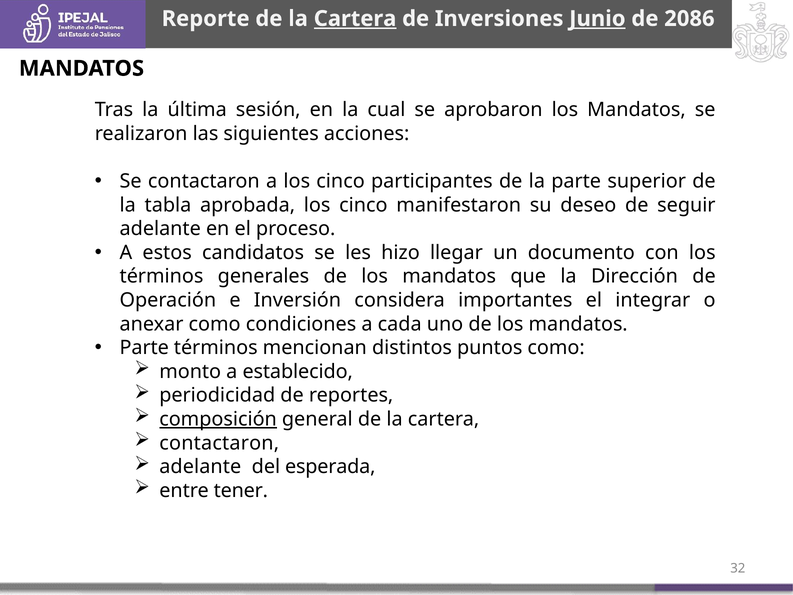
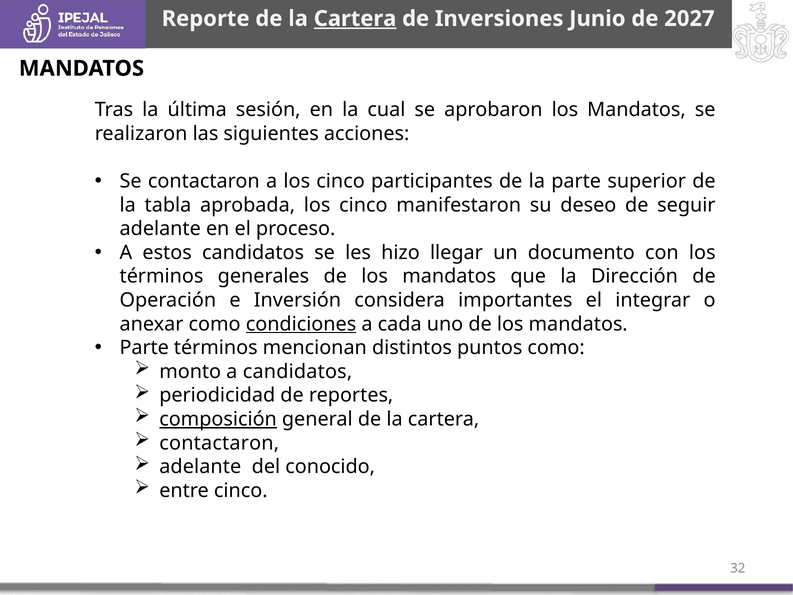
Junio underline: present -> none (597, 19)
2086: 2086 -> 2027 (689, 19)
condiciones underline: none -> present (301, 324)
a establecido: establecido -> candidatos (298, 371)
esperada: esperada -> conocido (330, 467)
entre tener: tener -> cinco (241, 490)
